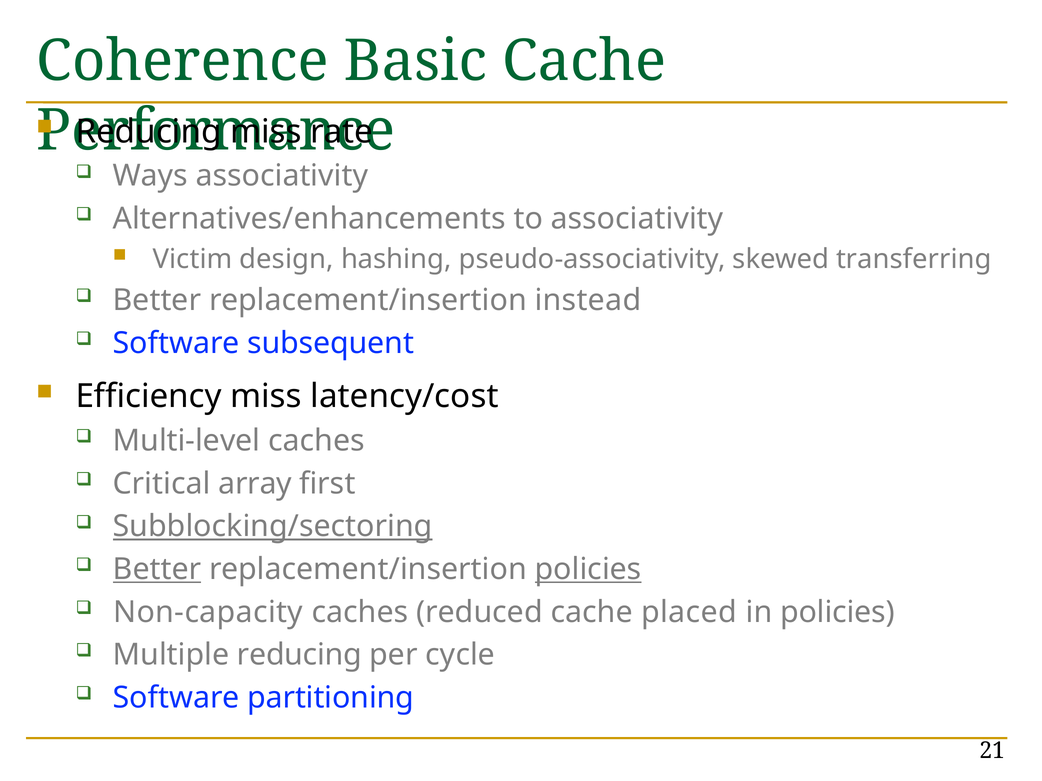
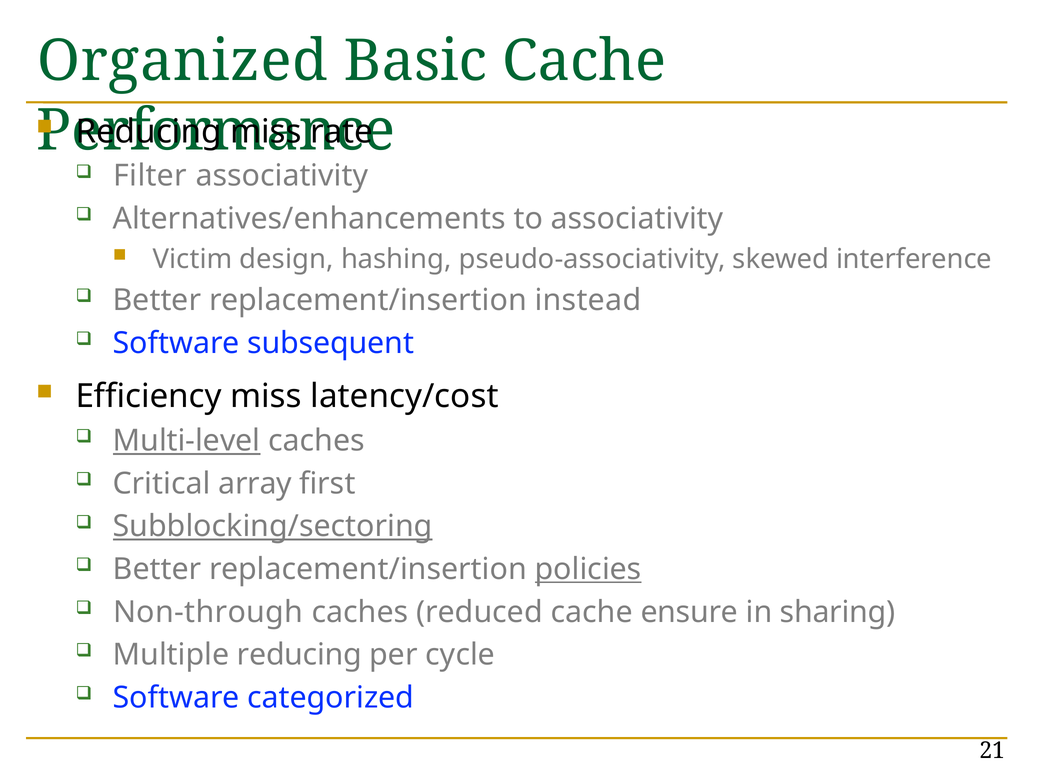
Coherence: Coherence -> Organized (182, 61)
Ways: Ways -> Filter (150, 176)
transferring: transferring -> interference (914, 259)
Multi-level underline: none -> present (187, 441)
Better underline: present -> none (157, 570)
Non-capacity: Non-capacity -> Non-through (208, 612)
placed: placed -> ensure (689, 612)
in policies: policies -> sharing (838, 612)
partitioning: partitioning -> categorized (331, 698)
